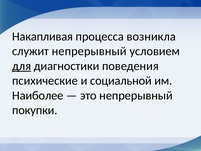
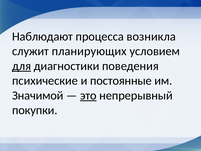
Накапливая: Накапливая -> Наблюдают (42, 36)
служит непрерывный: непрерывный -> планирующих (89, 51)
социальной: социальной -> постоянные (121, 81)
Наиболее: Наиболее -> Значимой (38, 95)
это underline: none -> present (88, 95)
